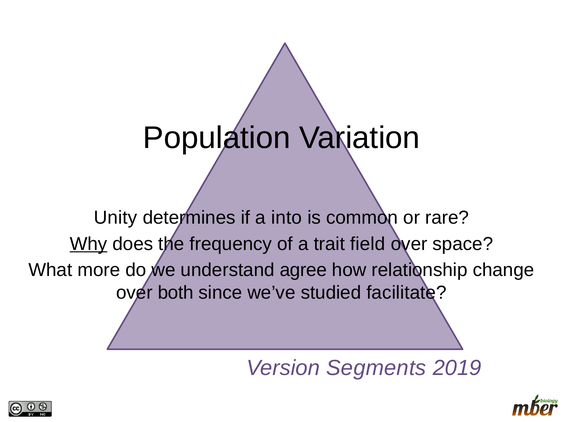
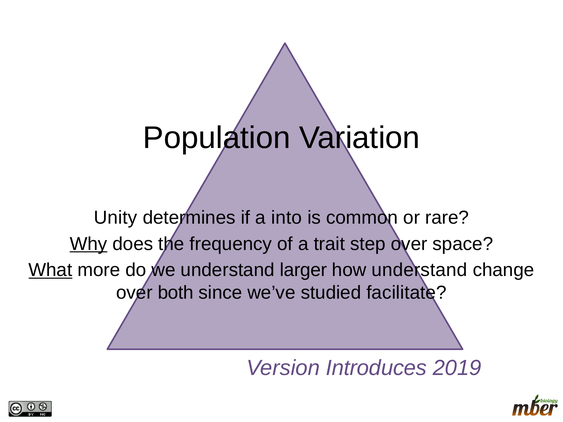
field: field -> step (368, 244)
What underline: none -> present (50, 270)
agree: agree -> larger (303, 270)
how relationship: relationship -> understand (419, 270)
Segments: Segments -> Introduces (376, 368)
